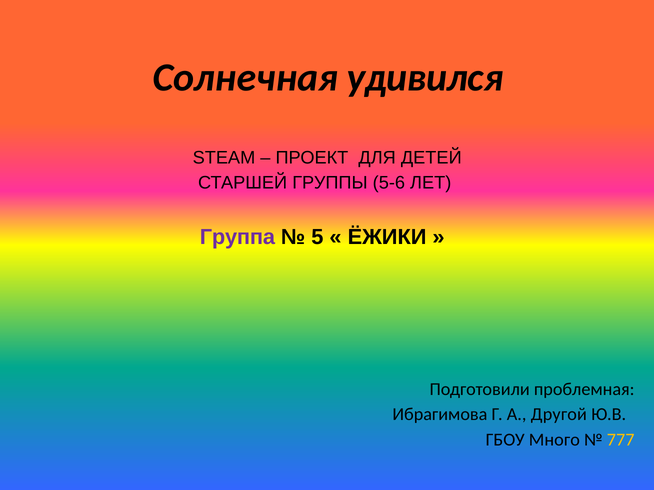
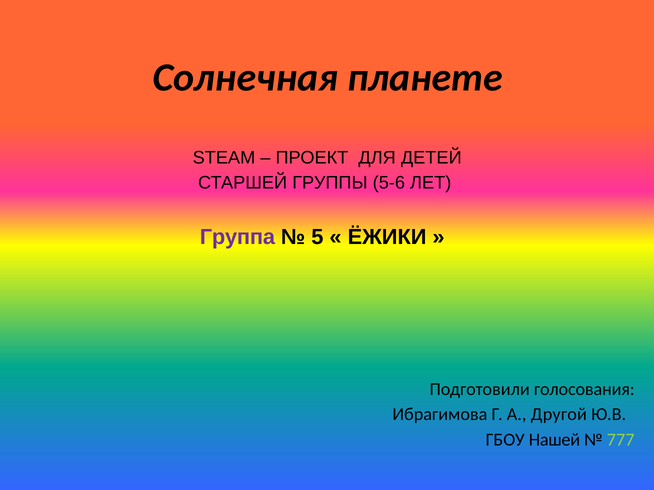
удивился: удивился -> планете (425, 78)
проблемная: проблемная -> голосования (584, 389)
Много: Много -> Нашей (554, 440)
777 colour: yellow -> light green (621, 440)
